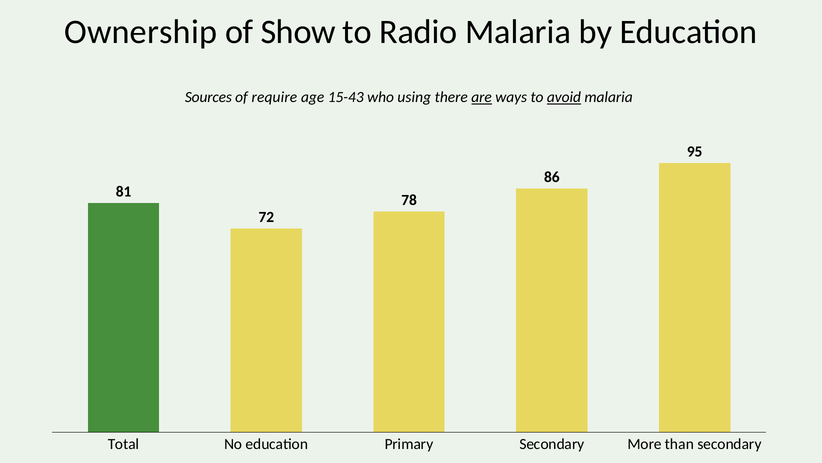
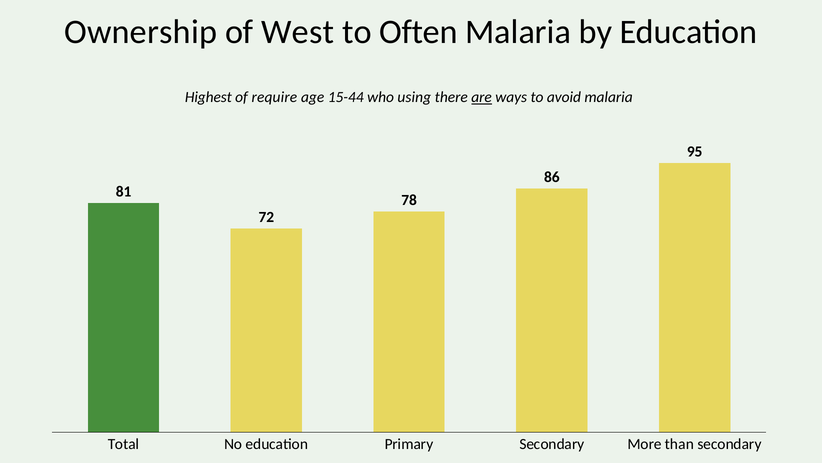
Show: Show -> West (298, 32)
Radio: Radio -> Often (419, 32)
Sources: Sources -> Highest (208, 97)
15-43: 15-43 -> 15-44 (346, 97)
avoid underline: present -> none (564, 97)
